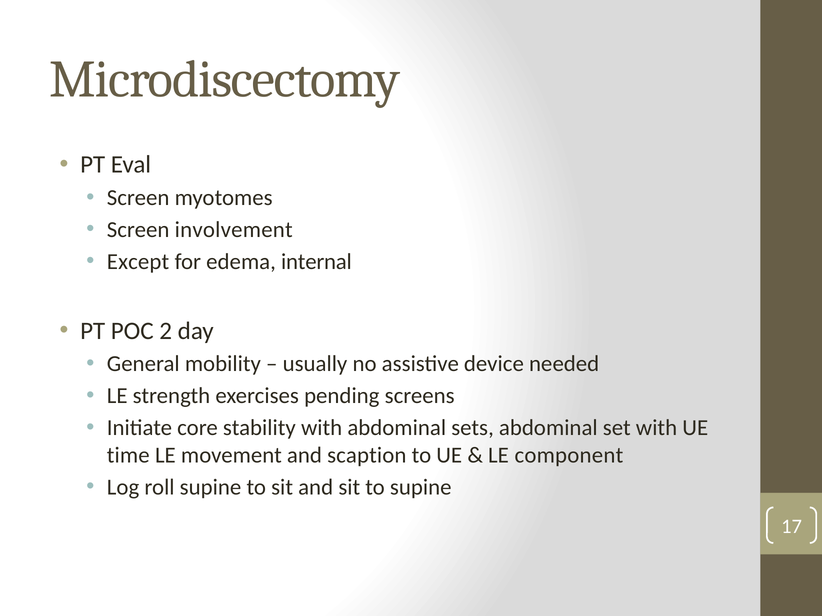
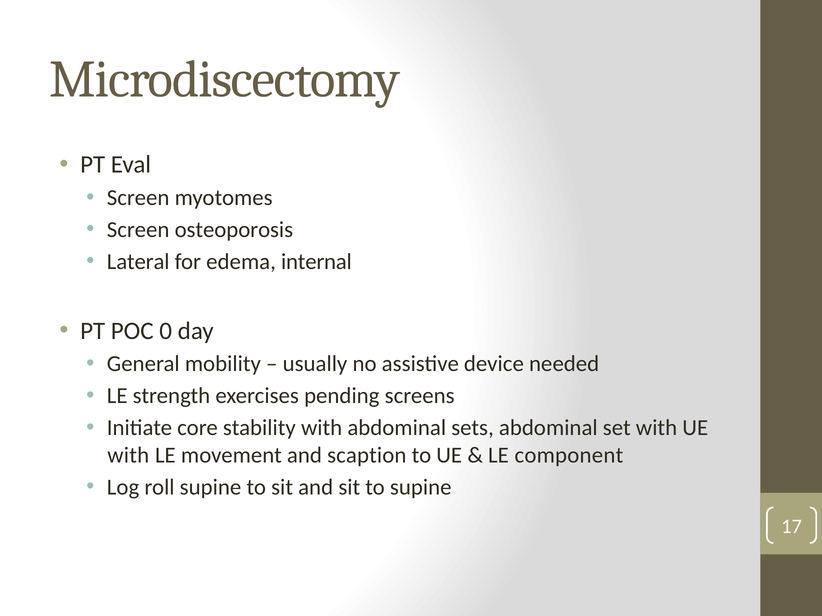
involvement: involvement -> osteoporosis (234, 230)
Except: Except -> Lateral (138, 262)
2: 2 -> 0 (166, 331)
time: time -> with (128, 456)
